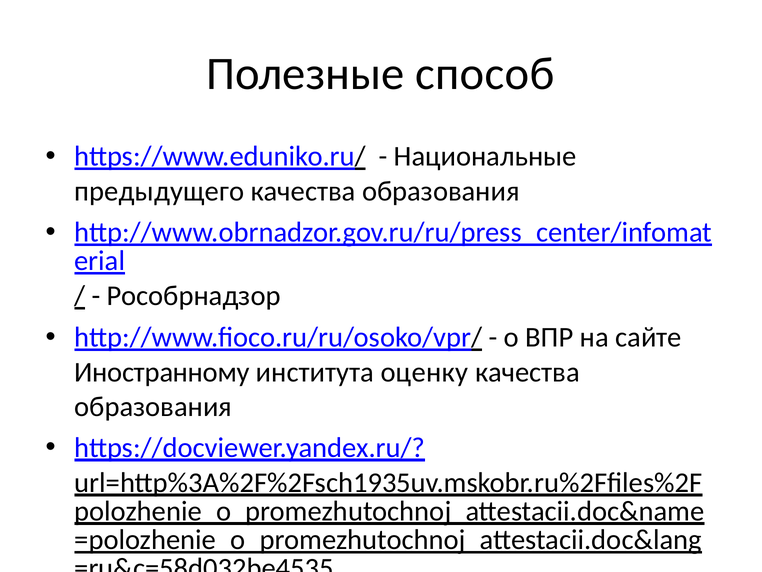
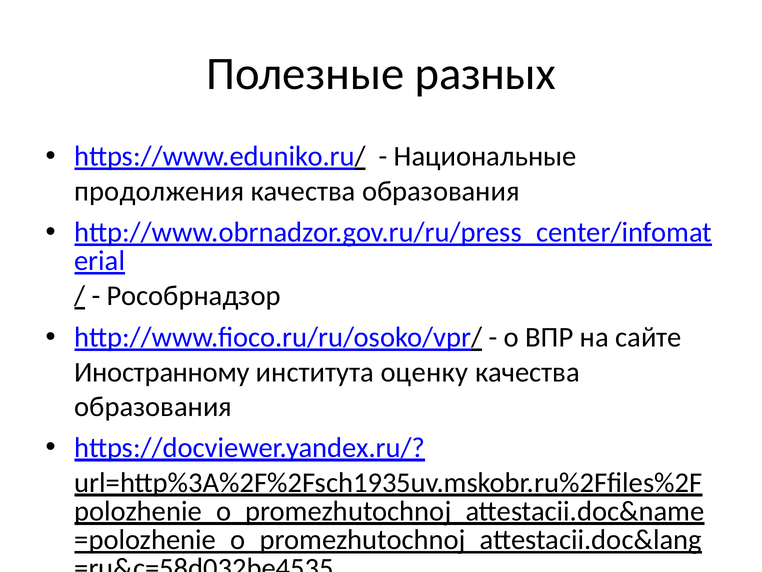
способ: способ -> разных (485, 74)
предыдущего: предыдущего -> продолжения (159, 191)
